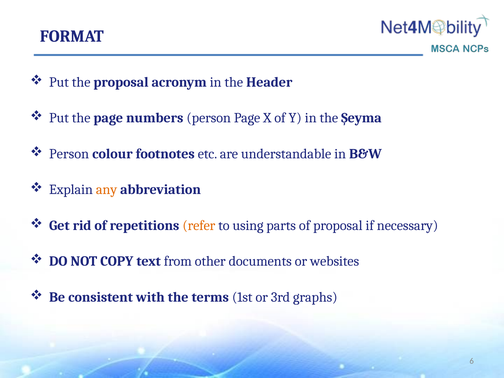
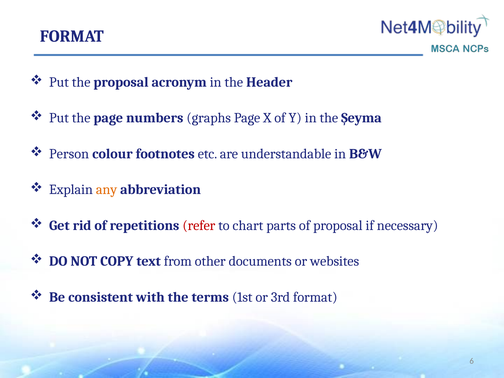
numbers person: person -> graphs (209, 118)
refer colour: orange -> red (199, 226)
using: using -> chart (248, 226)
3rd graphs: graphs -> format (315, 297)
